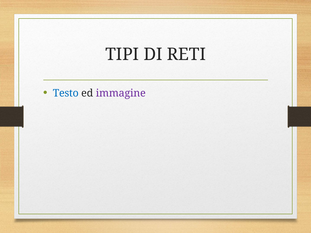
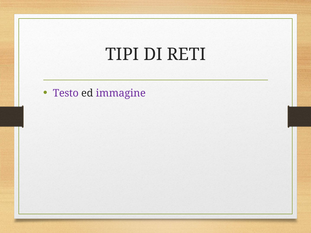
Testo colour: blue -> purple (66, 93)
